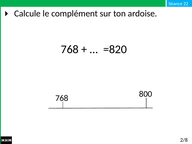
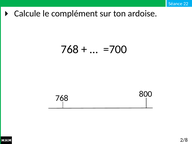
=820: =820 -> =700 (115, 49)
